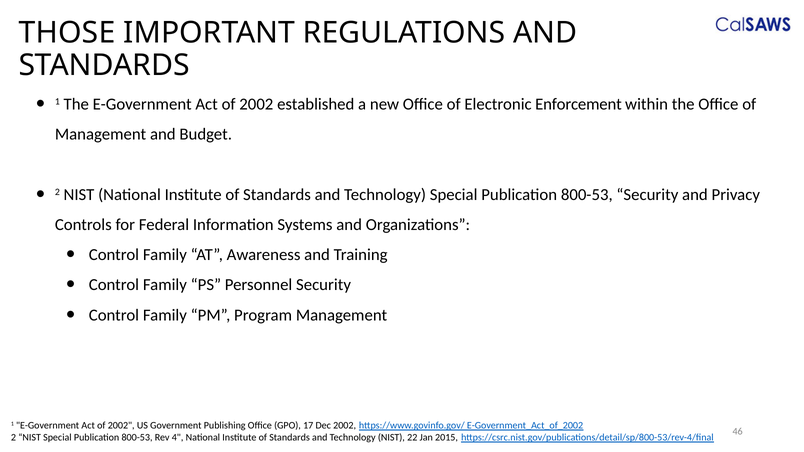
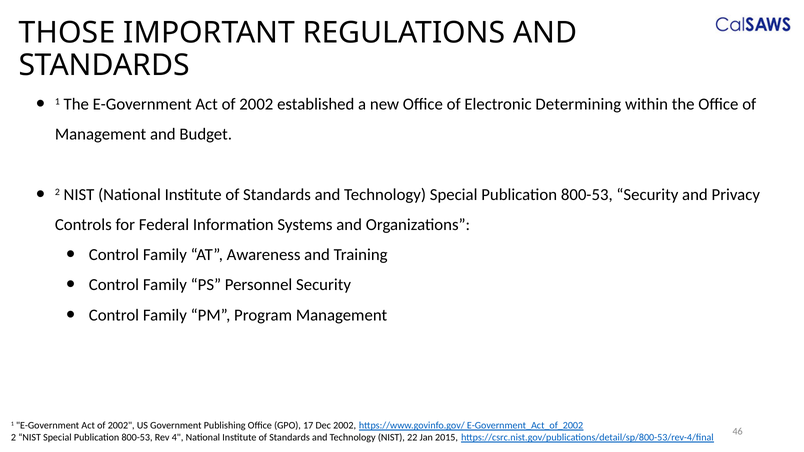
Enforcement: Enforcement -> Determining (578, 104)
